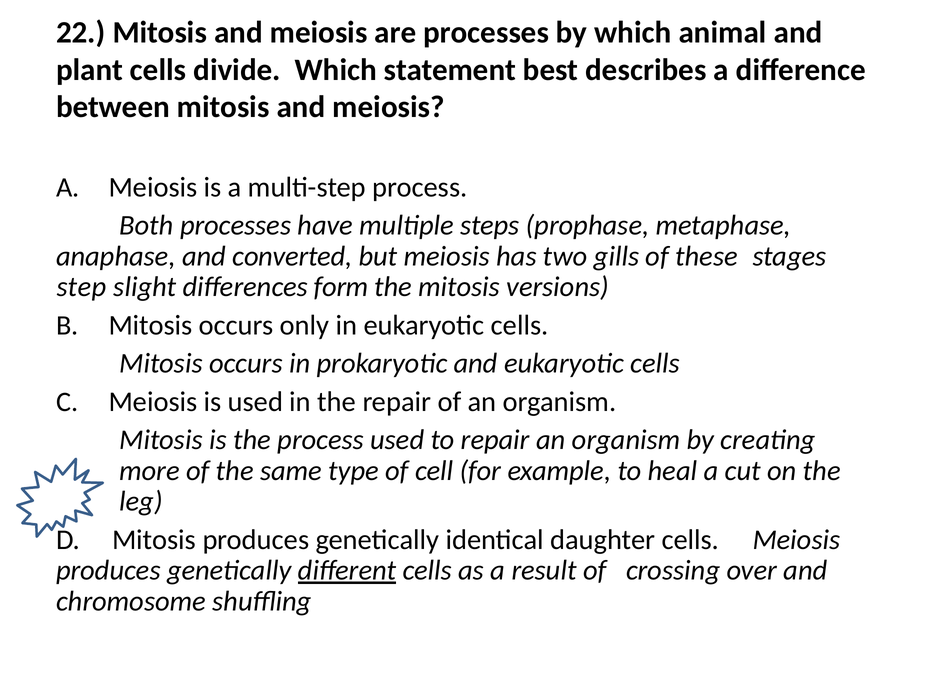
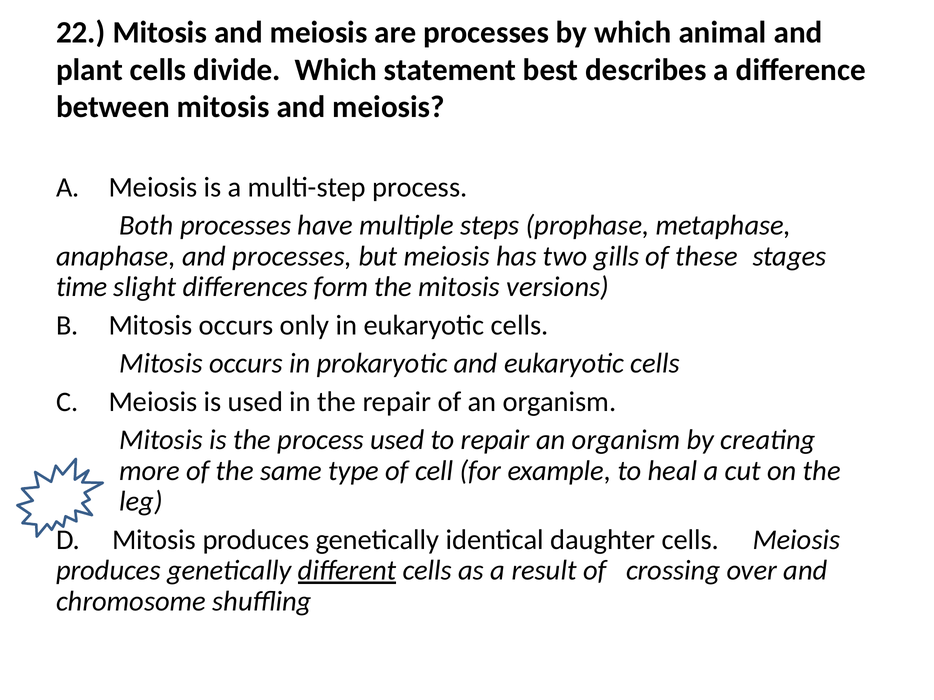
and converted: converted -> processes (292, 256)
step: step -> time (82, 287)
